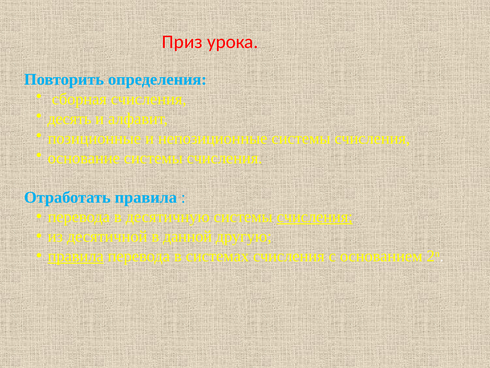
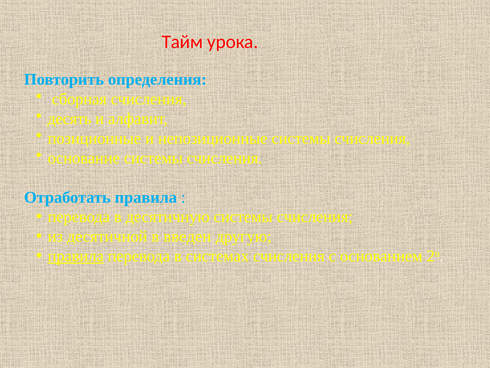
Приз: Приз -> Тайм (182, 42)
счисления underline: present -> none (315, 217)
данной: данной -> введен (187, 236)
